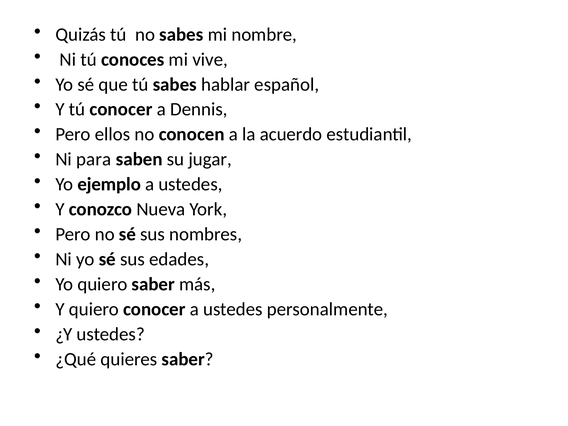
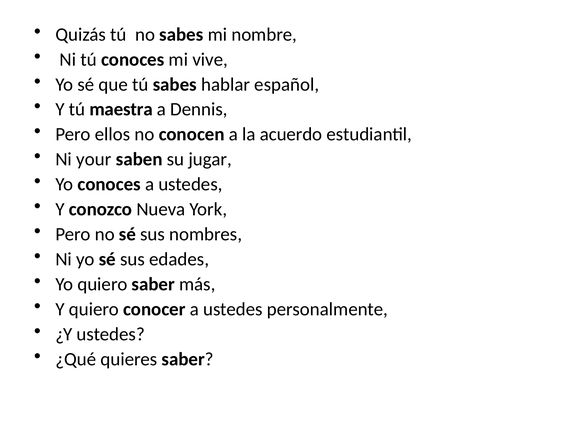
tú conocer: conocer -> maestra (121, 109)
para: para -> your (94, 159)
Yo ejemplo: ejemplo -> conoces (109, 184)
